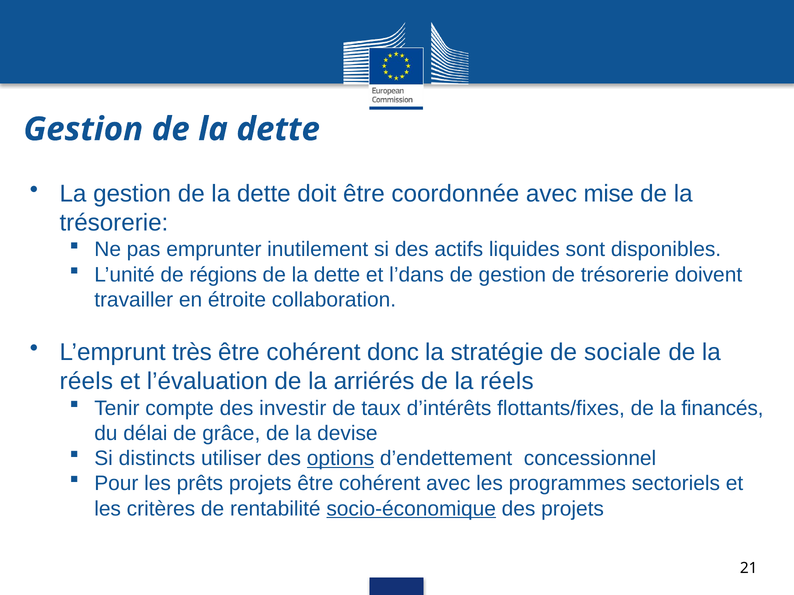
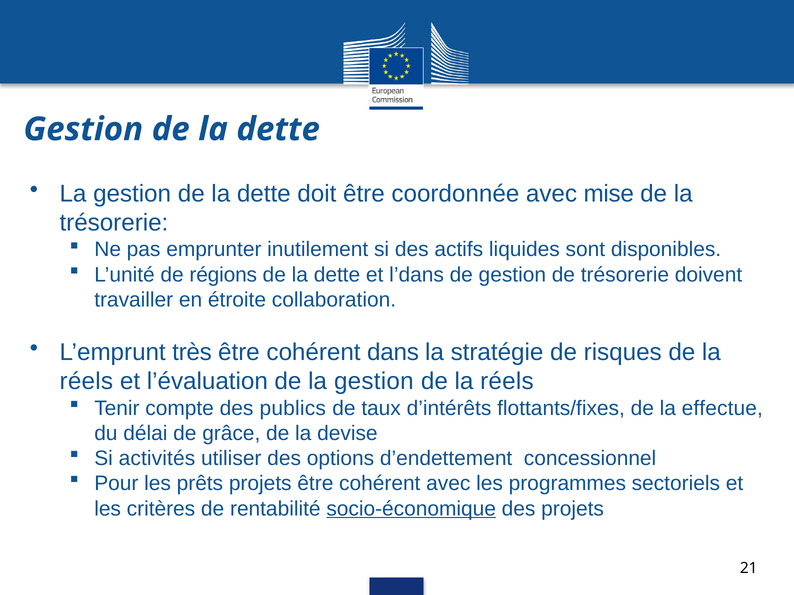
donc: donc -> dans (393, 353)
sociale: sociale -> risques (623, 353)
de la arriérés: arriérés -> gestion (374, 382)
investir: investir -> publics (293, 409)
financés: financés -> effectue (722, 409)
distincts: distincts -> activités (157, 459)
options underline: present -> none (340, 459)
